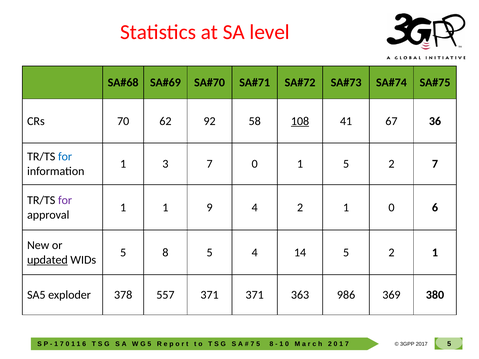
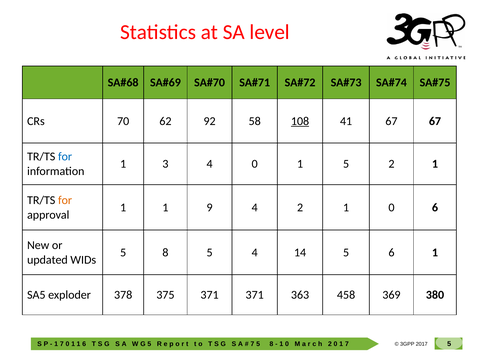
67 36: 36 -> 67 (435, 121)
3 7: 7 -> 4 (210, 164)
5 2 7: 7 -> 1 (435, 164)
for colour: purple -> orange (65, 200)
14 5 2: 2 -> 6 (391, 253)
updated underline: present -> none (47, 260)
557: 557 -> 375 (165, 295)
986: 986 -> 458 (346, 295)
